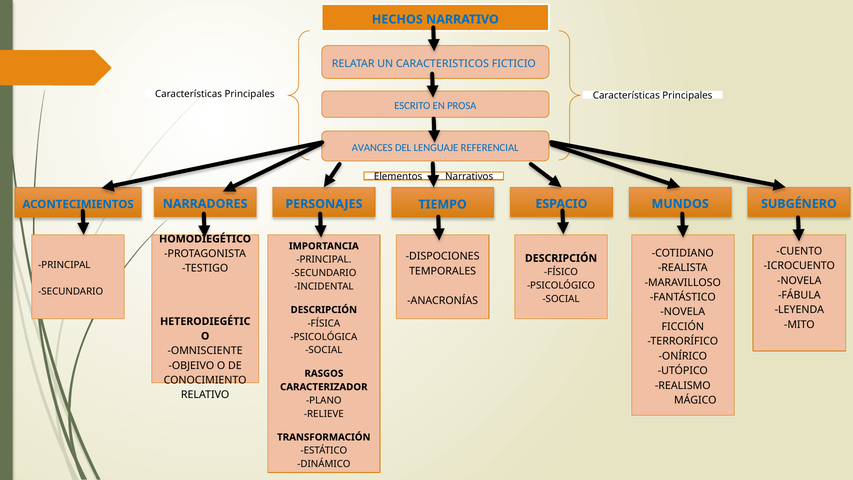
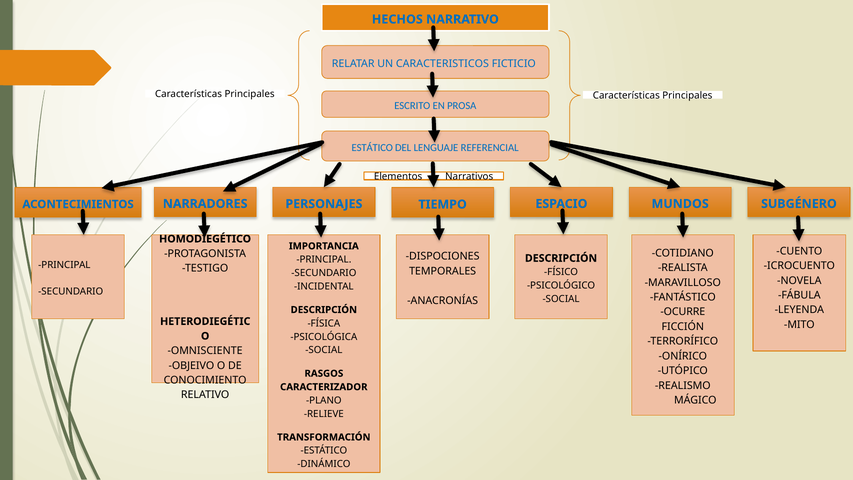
AVANCES: AVANCES -> ESTÁTICO (372, 148)
NOVELA: NOVELA -> OCURRE (683, 312)
